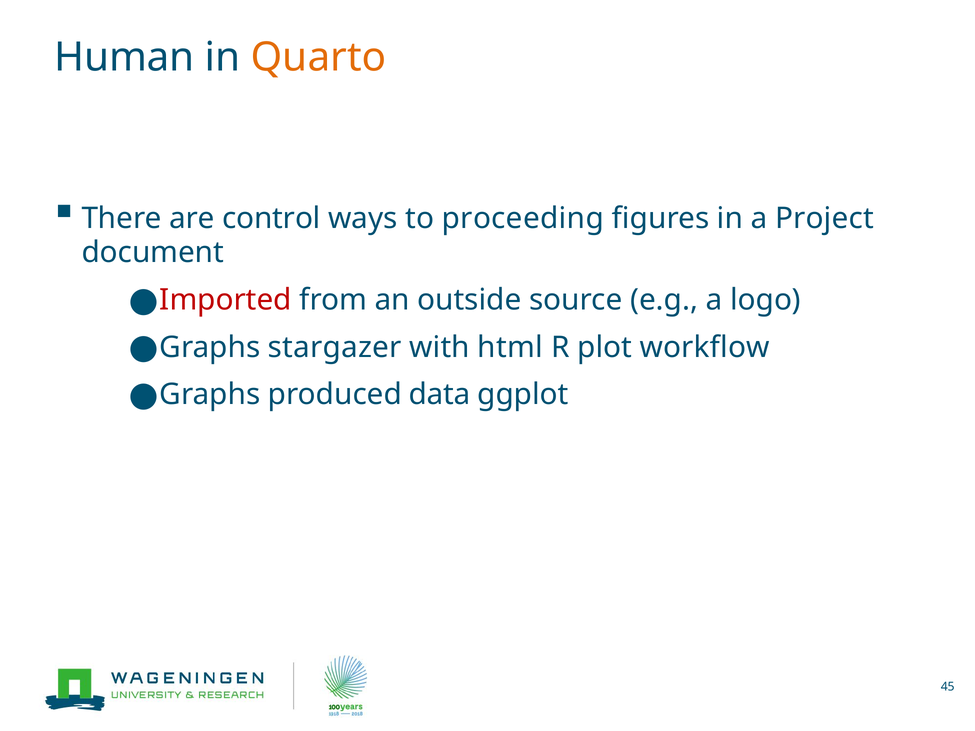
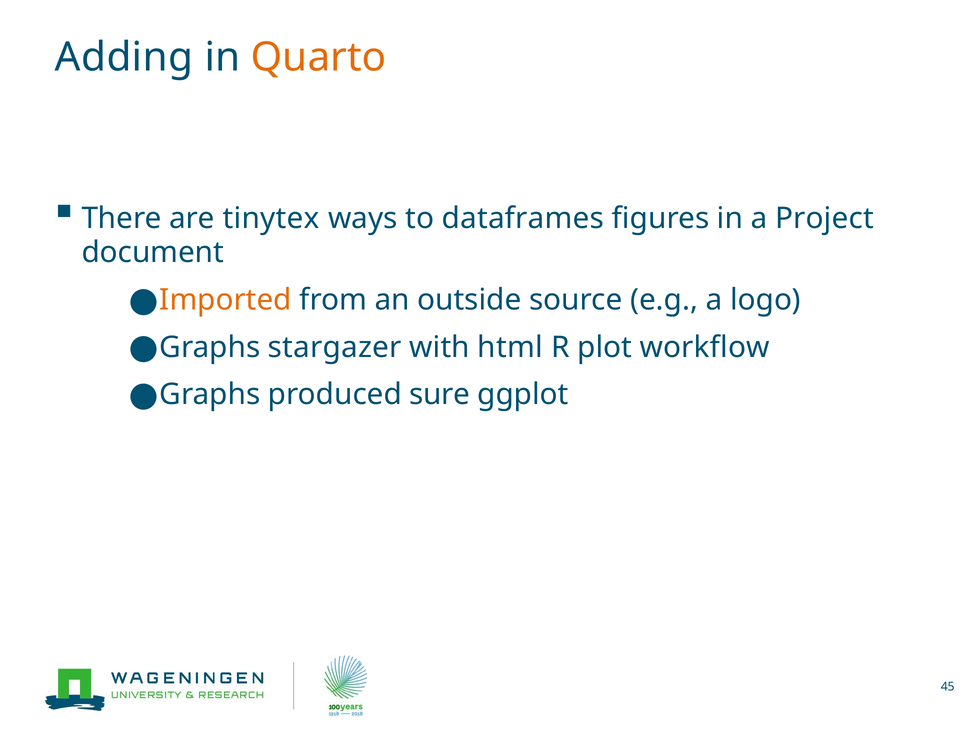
Human: Human -> Adding (124, 57)
control: control -> tinytex (271, 219)
proceeding: proceeding -> dataframes (523, 219)
Imported colour: red -> orange (226, 300)
data: data -> sure (440, 395)
